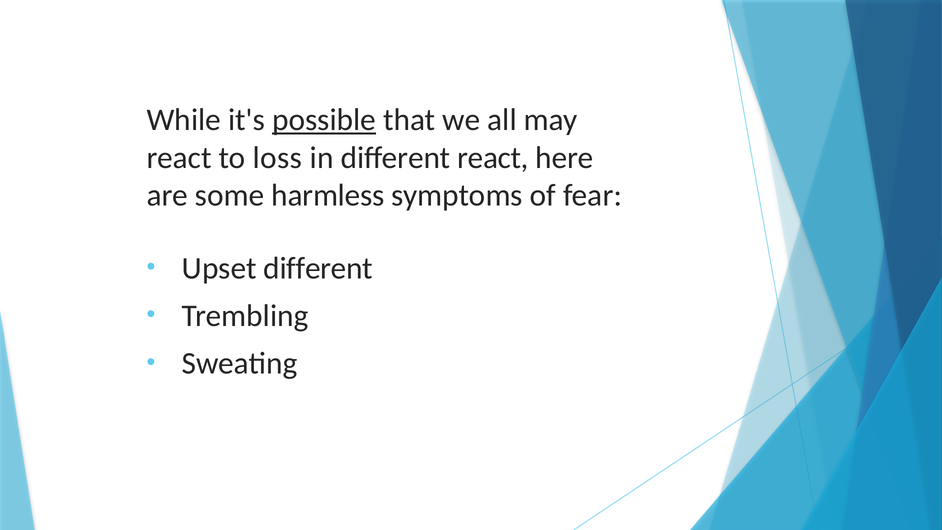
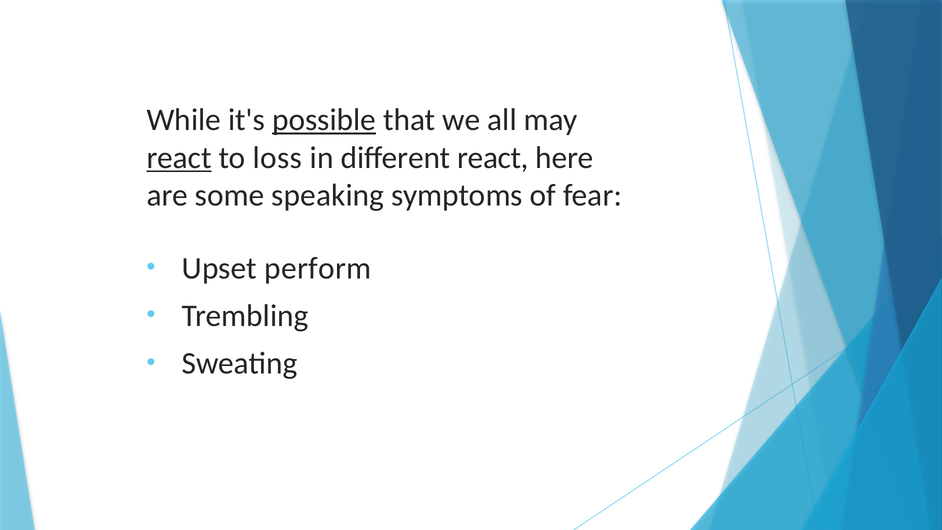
react underline: none -> present (179, 158)
harmless: harmless -> speaking (328, 195)
Upset different: different -> perform (318, 268)
